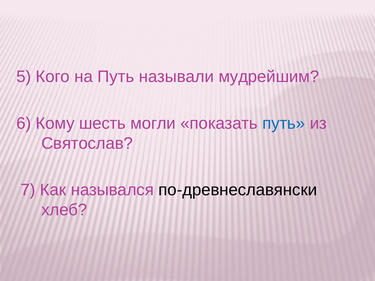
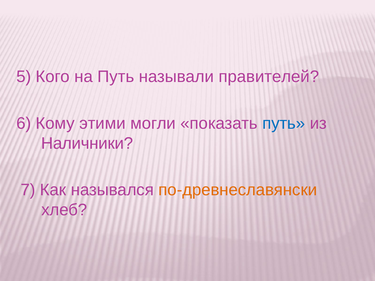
мудрейшим: мудрейшим -> правителей (269, 77)
шесть: шесть -> этими (102, 123)
Святослав: Святослав -> Наличники (87, 143)
по-древнеславянски colour: black -> orange (238, 190)
